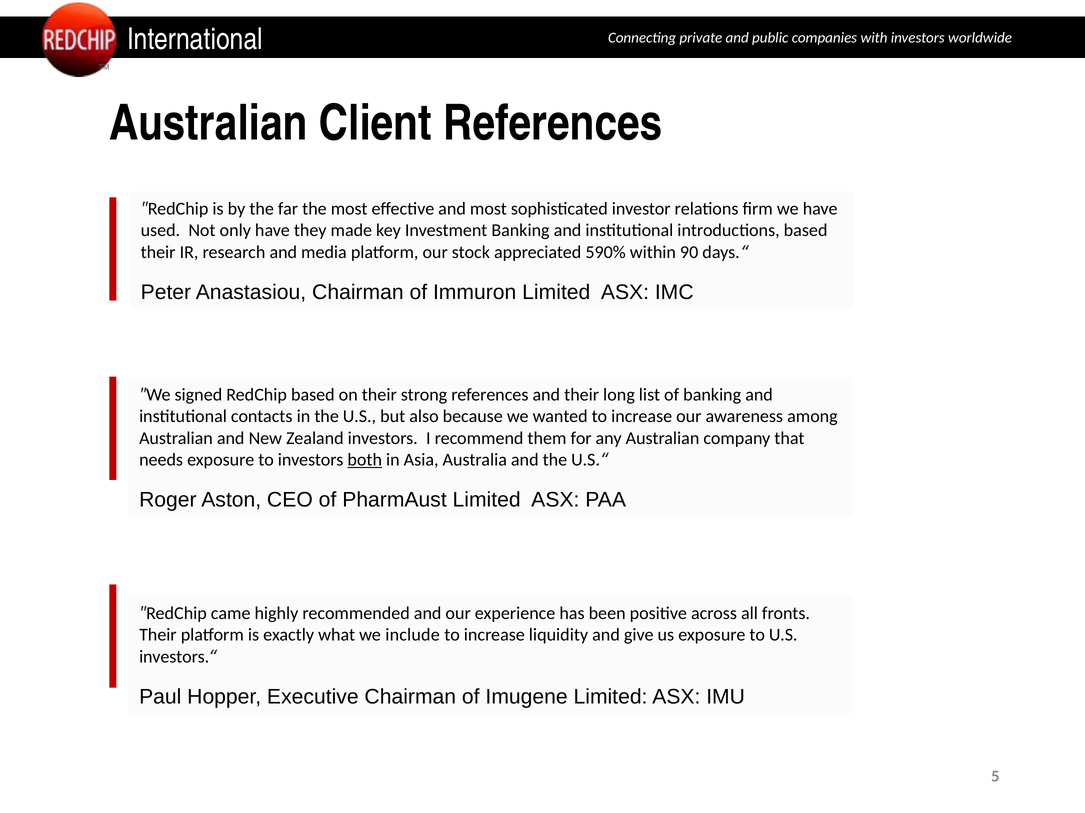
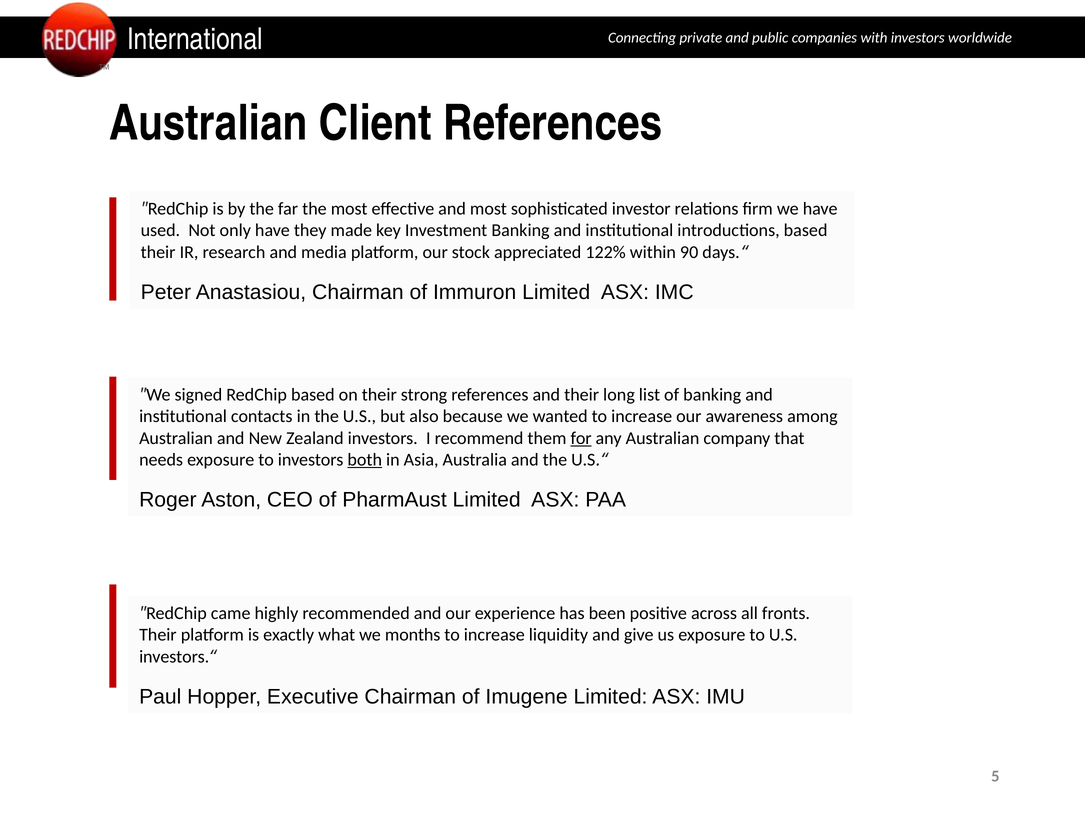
590%: 590% -> 122% (606, 252)
for underline: none -> present (581, 439)
include: include -> months (413, 636)
